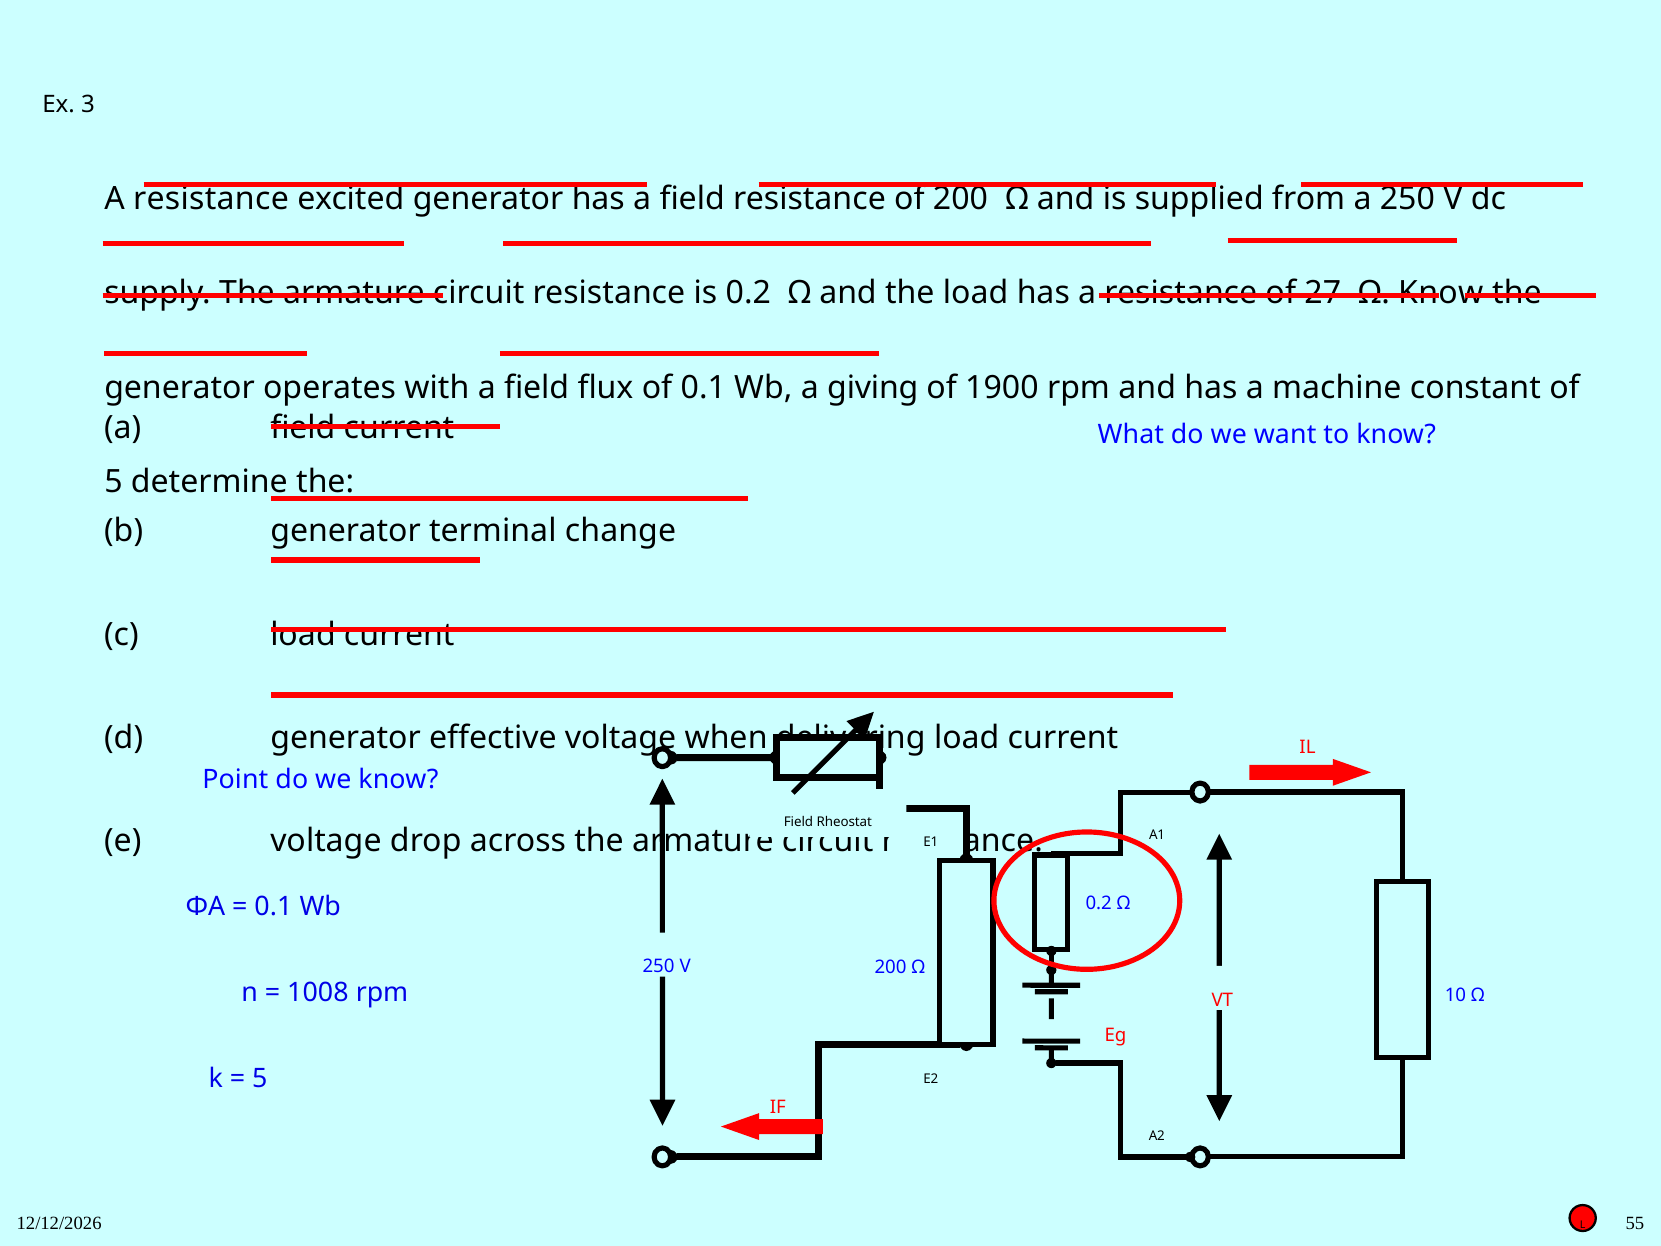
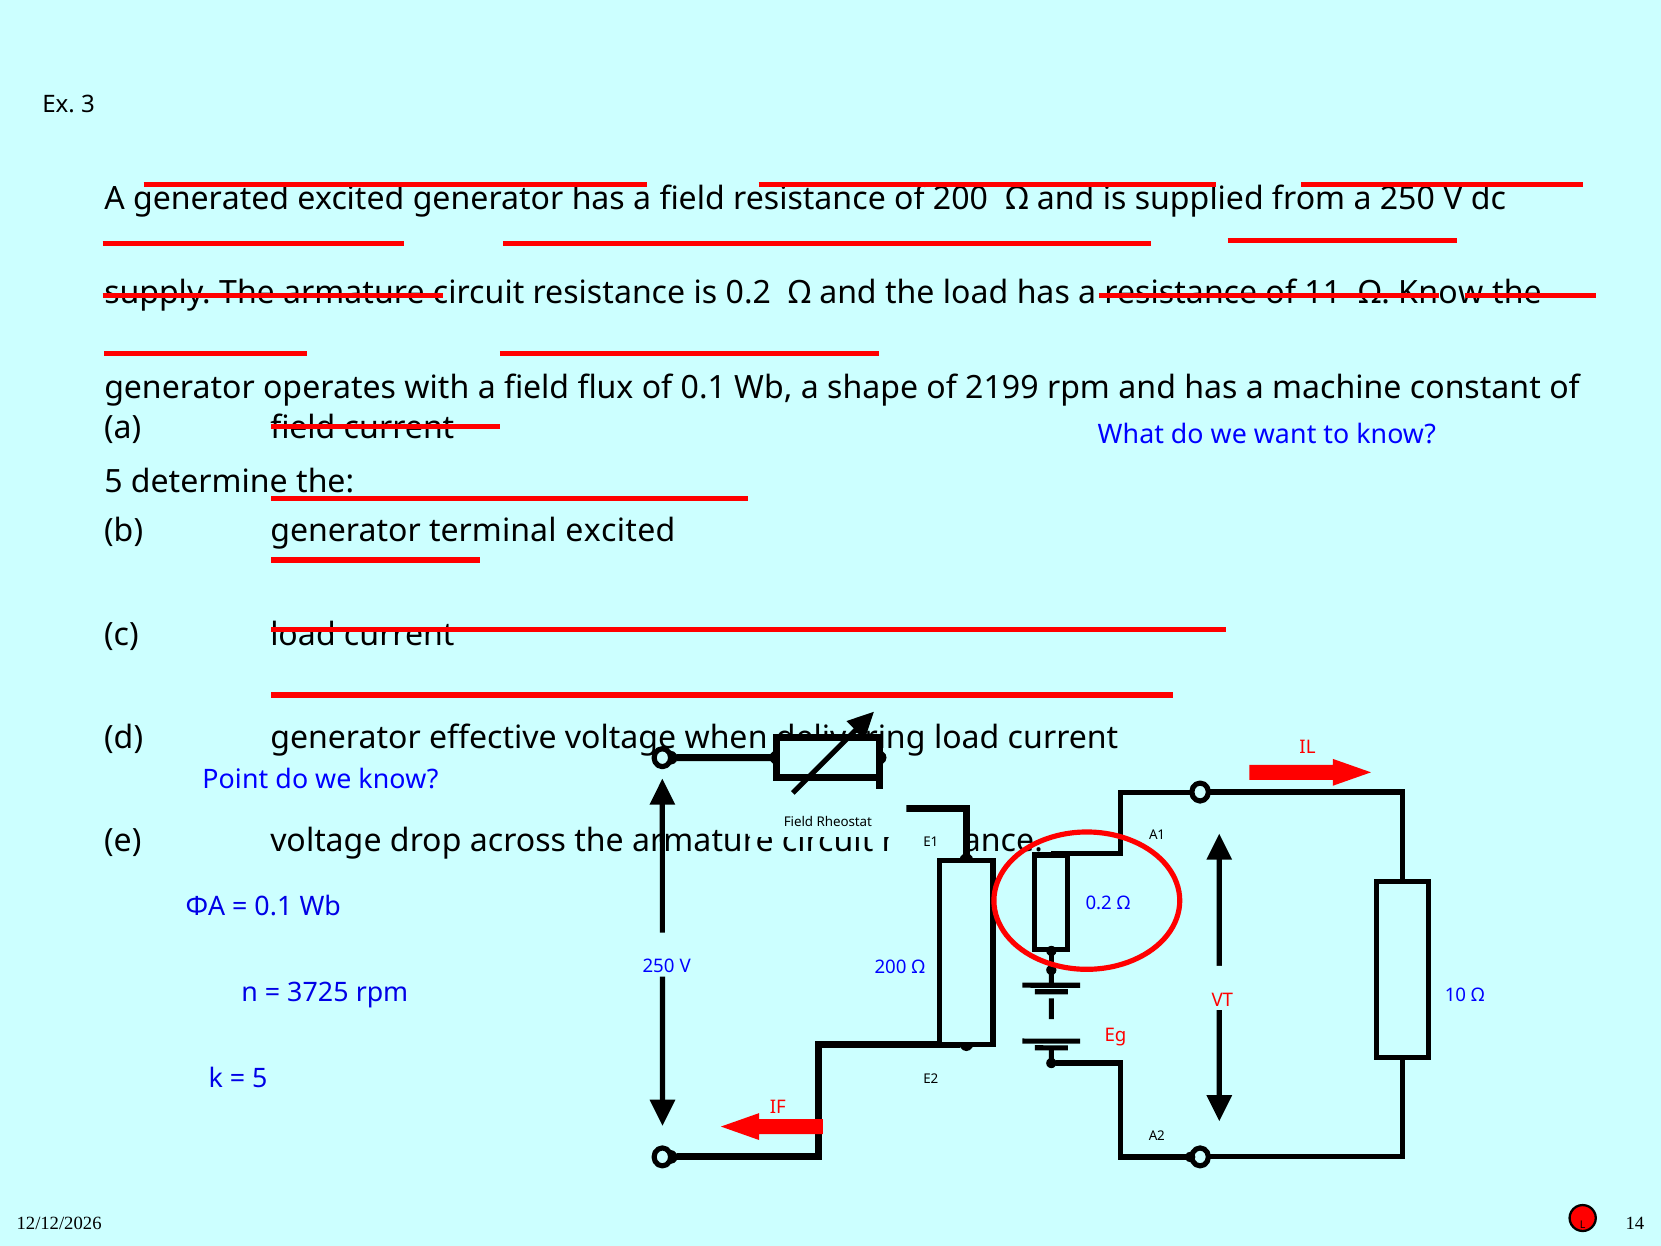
resistance: resistance -> generated (211, 198)
27: 27 -> 11 (1323, 293)
giving: giving -> shape (873, 387)
1900: 1900 -> 2199 (1002, 387)
terminal change: change -> excited (620, 531)
1008: 1008 -> 3725 (318, 993)
55: 55 -> 14 (1635, 1223)
